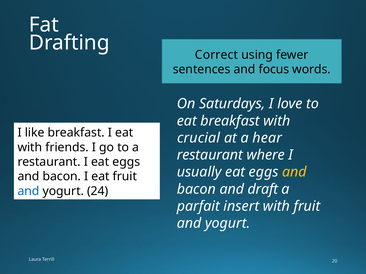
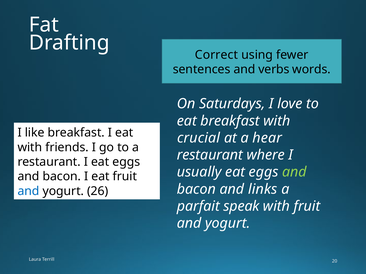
focus: focus -> verbs (274, 69)
and colour: yellow -> light green (294, 172)
draft: draft -> links (263, 189)
24: 24 -> 26 (98, 191)
insert: insert -> speak (241, 207)
